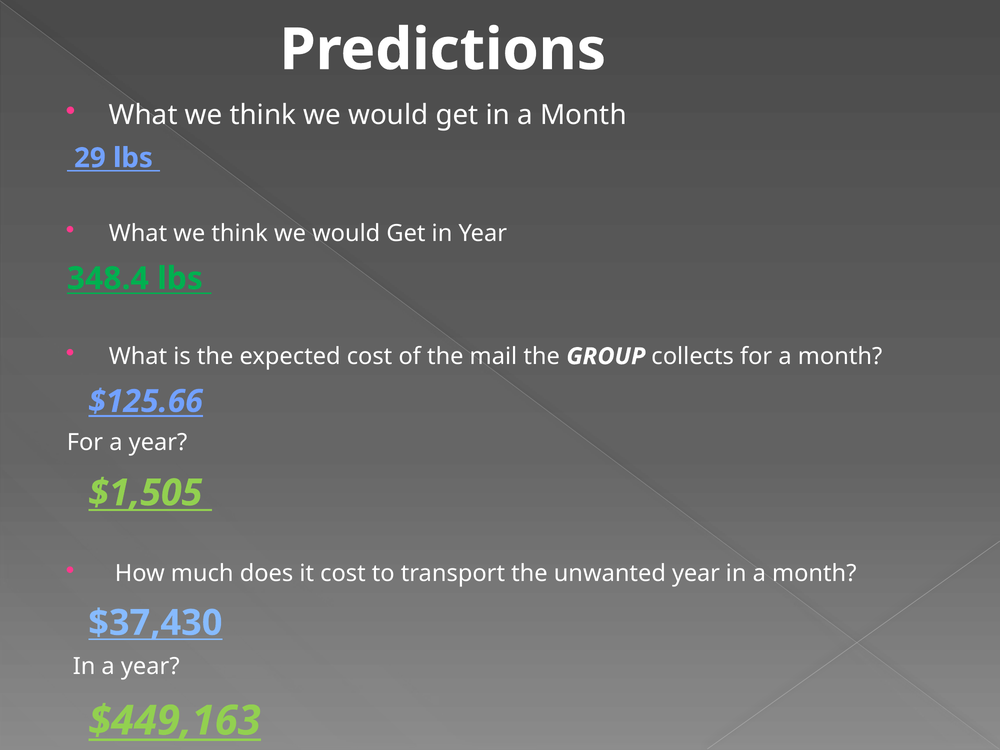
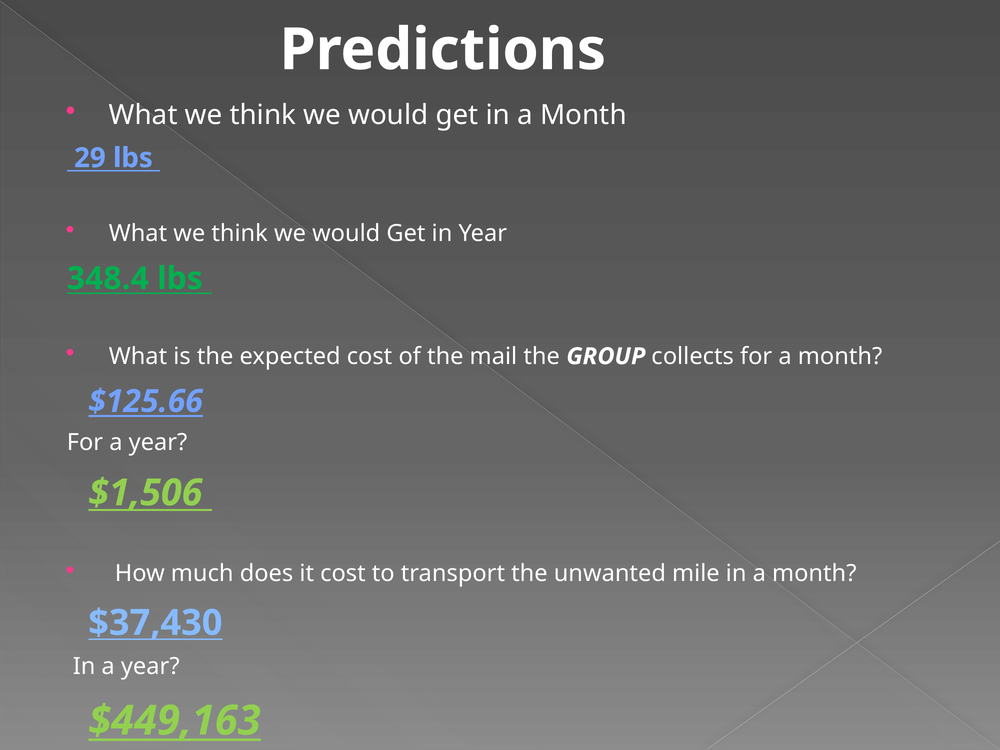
$1,505: $1,505 -> $1,506 (145, 493)
unwanted year: year -> mile (696, 574)
